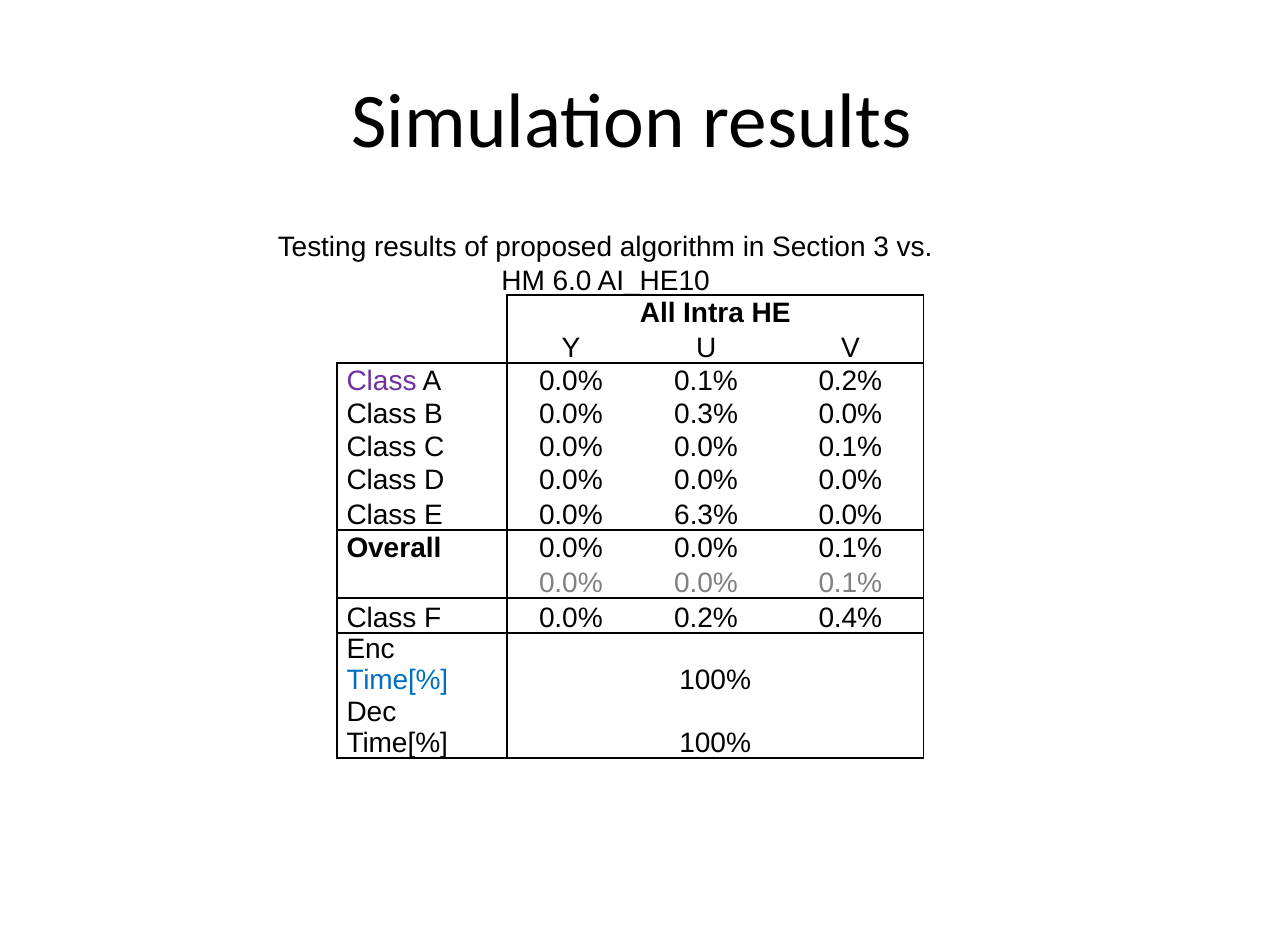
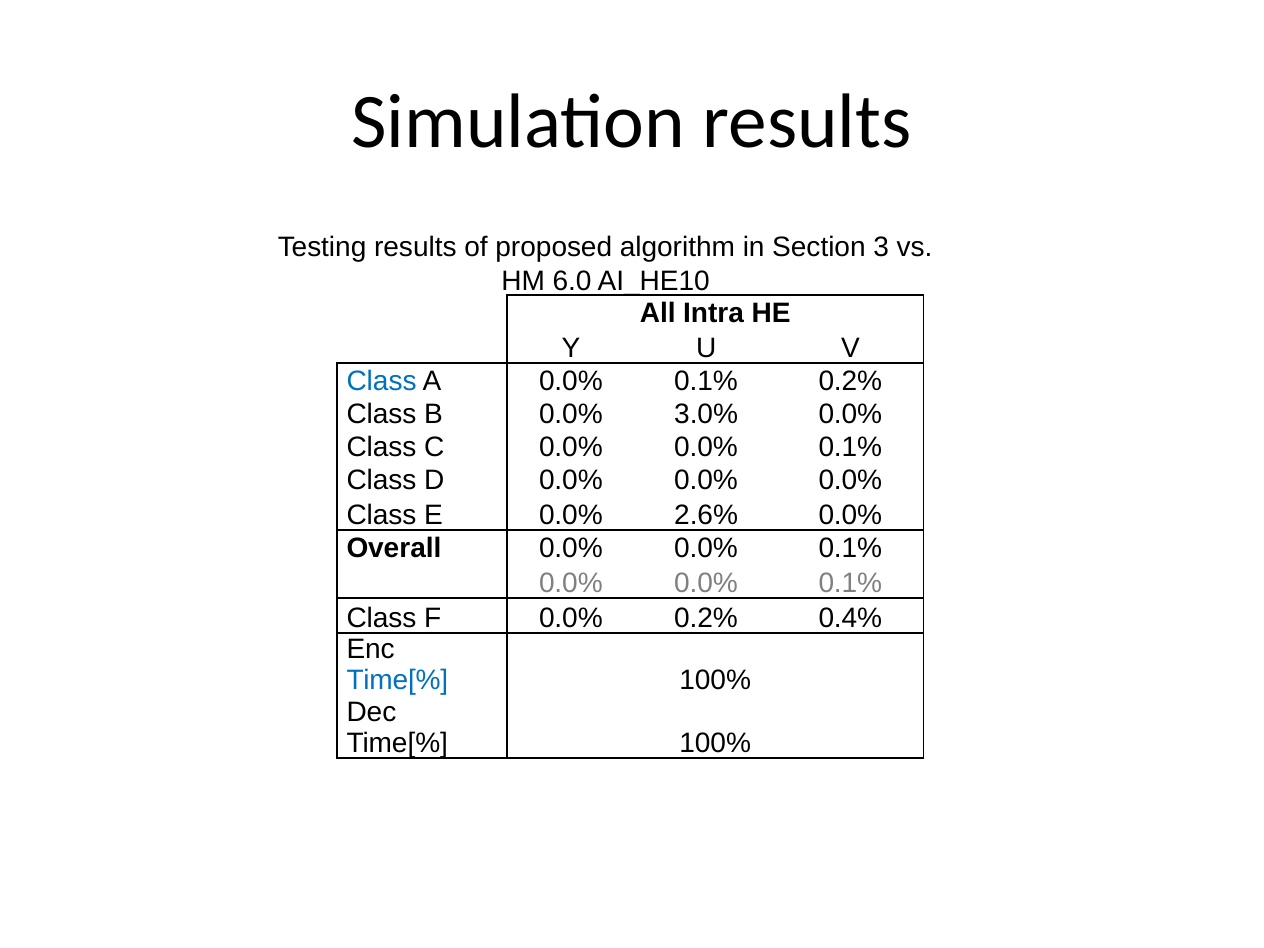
Class colour: purple -> blue (382, 381)
0.3%: 0.3% -> 3.0% (706, 414)
6.3%: 6.3% -> 2.6% (706, 515)
